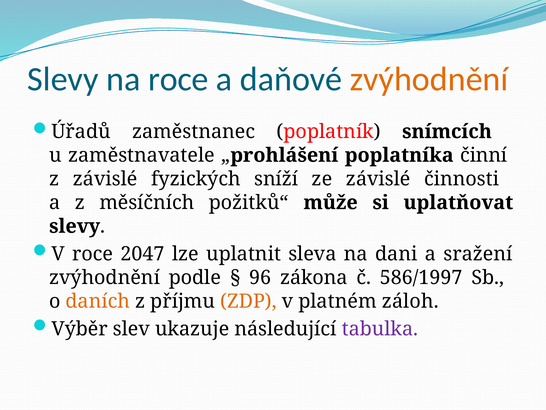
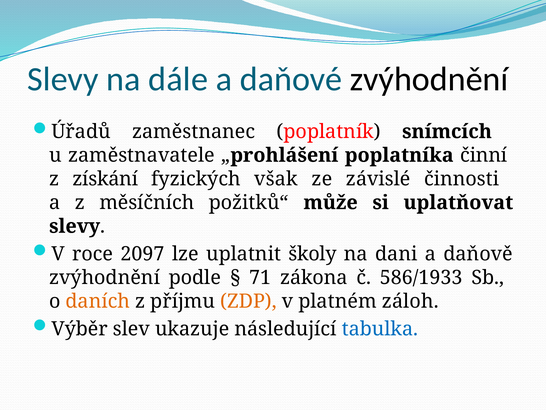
na roce: roce -> dále (178, 79)
zvýhodnění colour: orange -> black (429, 79)
z závislé: závislé -> získání (105, 179)
sníží: sníží -> však (276, 179)
2047: 2047 -> 2097 (143, 254)
sleva: sleva -> školy (313, 254)
sražení: sražení -> daňově (478, 254)
96: 96 -> 71 (260, 277)
586/1997: 586/1997 -> 586/1933 (421, 277)
tabulka colour: purple -> blue (380, 328)
